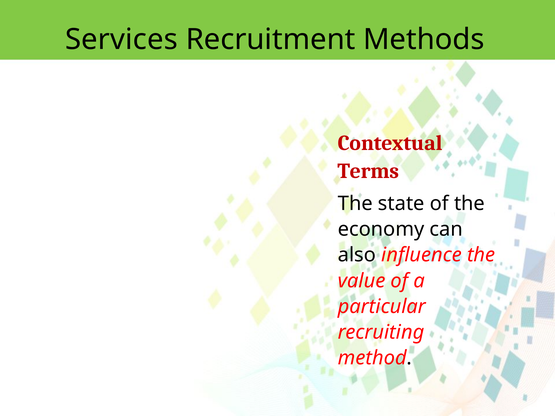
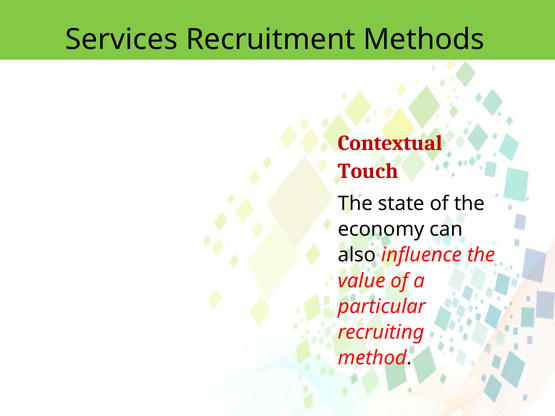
Terms: Terms -> Touch (368, 171)
